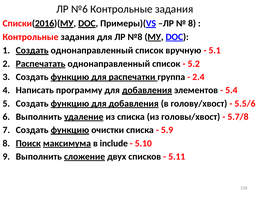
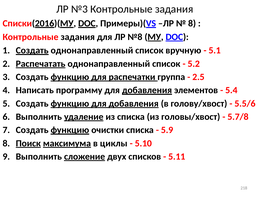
№6: №6 -> №3 (79, 9)
2.4: 2.4 -> 2.5 (198, 77)
include: include -> циклы (114, 143)
